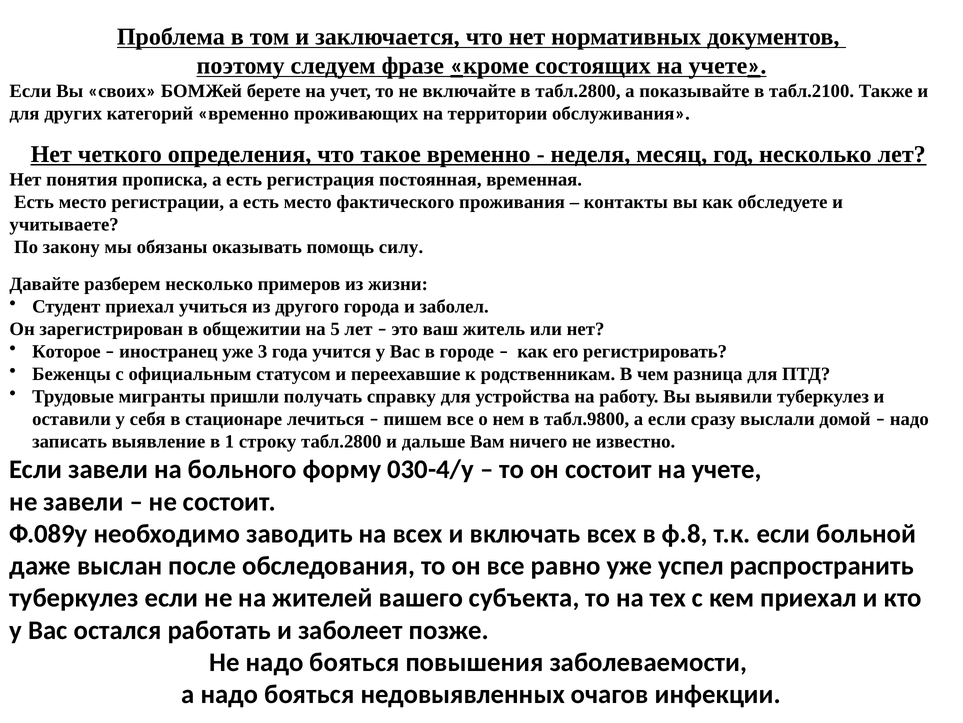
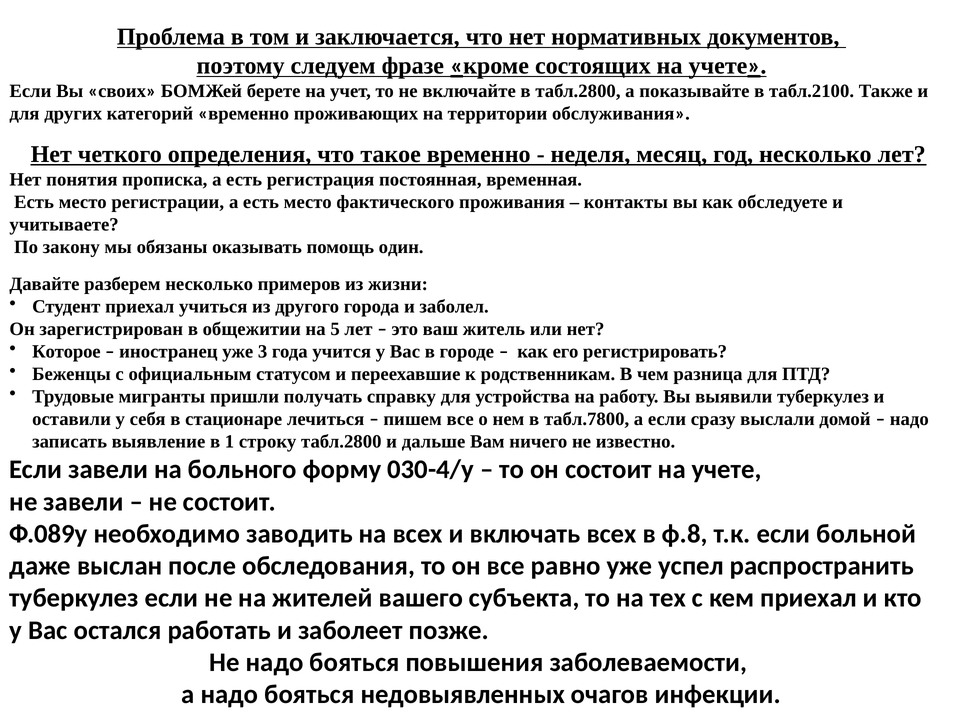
силу: силу -> один (401, 247)
табл.9800: табл.9800 -> табл.7800 (587, 419)
